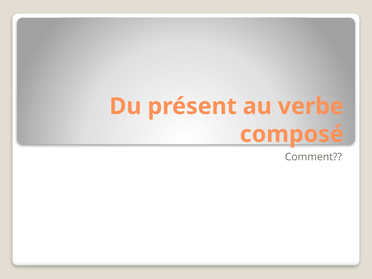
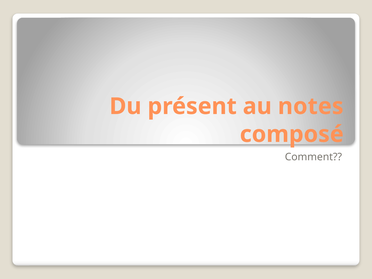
verbe: verbe -> notes (311, 106)
